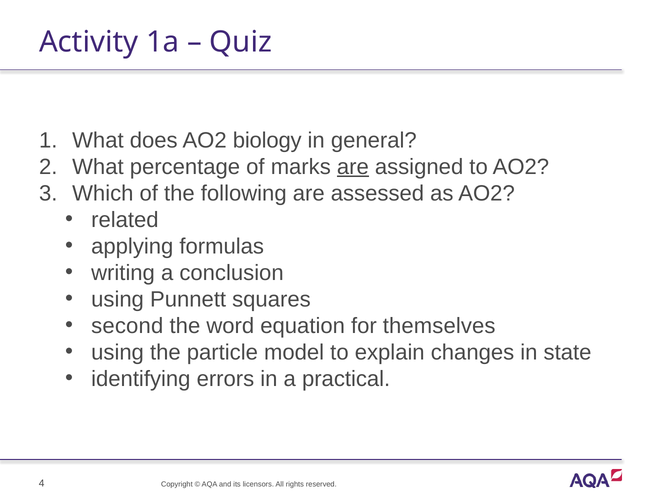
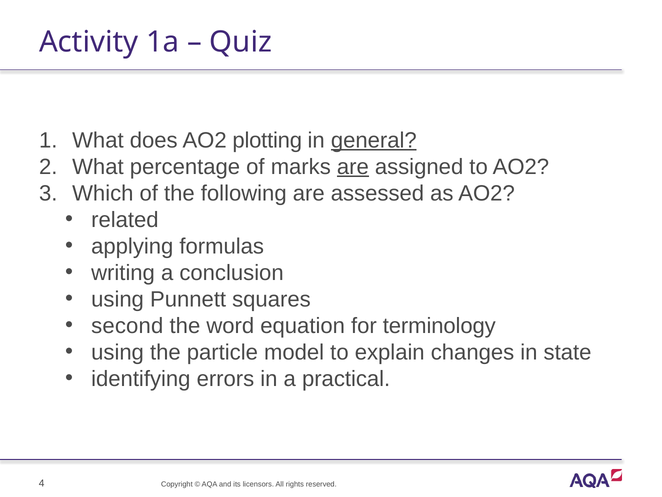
biology: biology -> plotting (267, 140)
general underline: none -> present (374, 140)
themselves: themselves -> terminology (439, 326)
